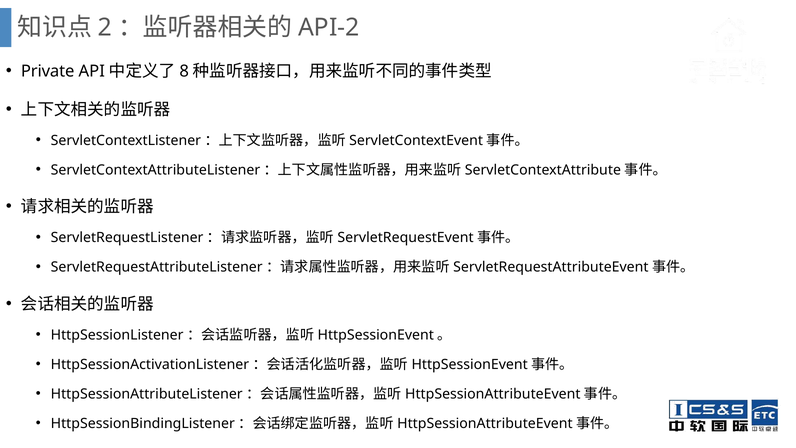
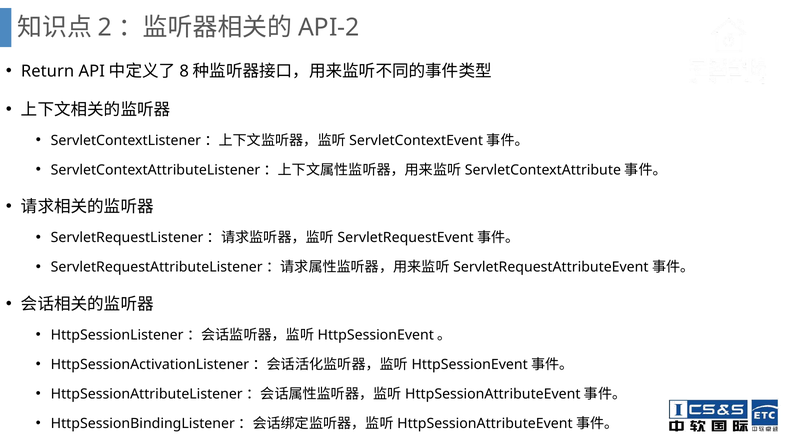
Private: Private -> Return (48, 71)
